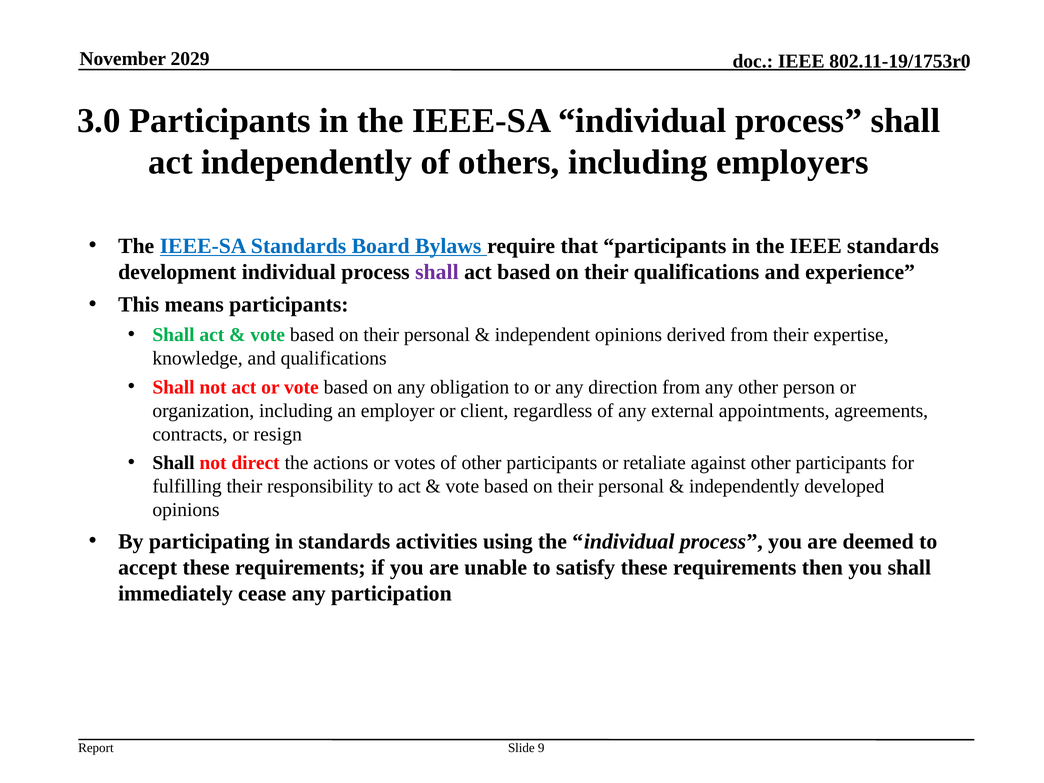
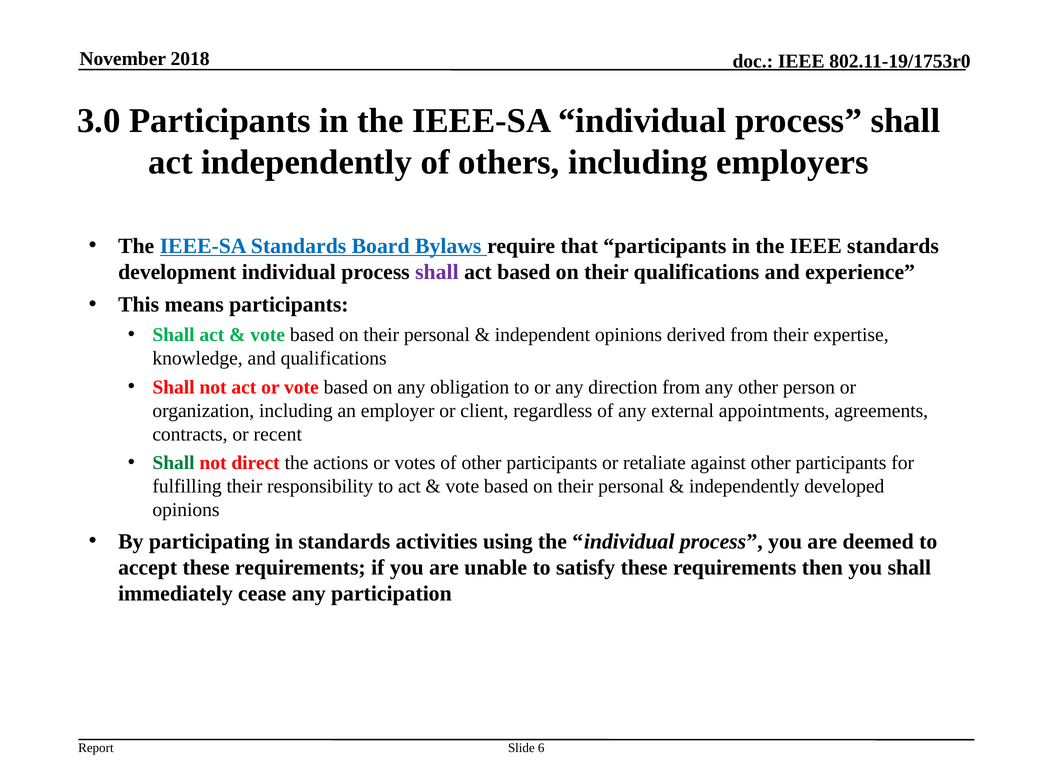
2029: 2029 -> 2018 (190, 59)
resign: resign -> recent (278, 434)
Shall colour: black -> green (174, 463)
9: 9 -> 6 (541, 748)
